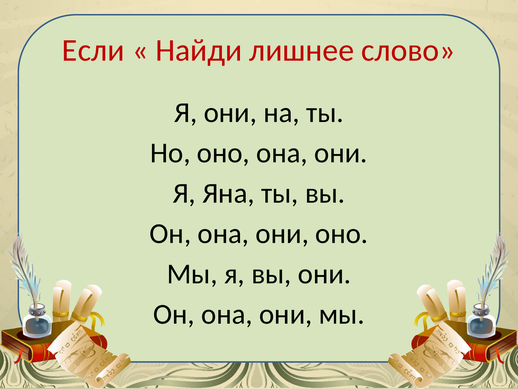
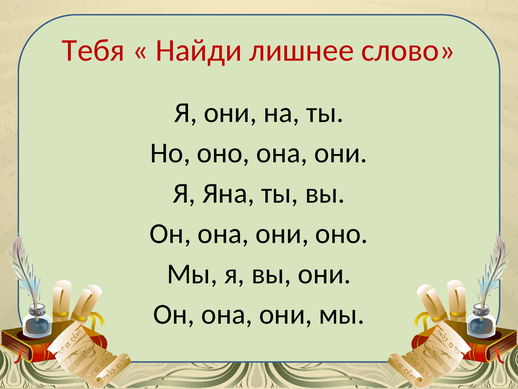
Если: Если -> Тебя (93, 50)
